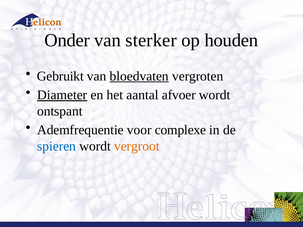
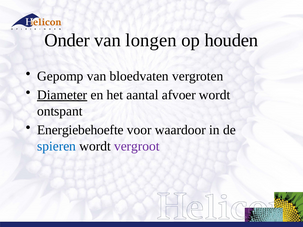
sterker: sterker -> longen (151, 40)
Gebruikt: Gebruikt -> Gepomp (60, 76)
bloedvaten underline: present -> none (139, 76)
Ademfrequentie: Ademfrequentie -> Energiebehoefte (80, 130)
complexe: complexe -> waardoor (180, 130)
vergroot colour: orange -> purple (137, 146)
